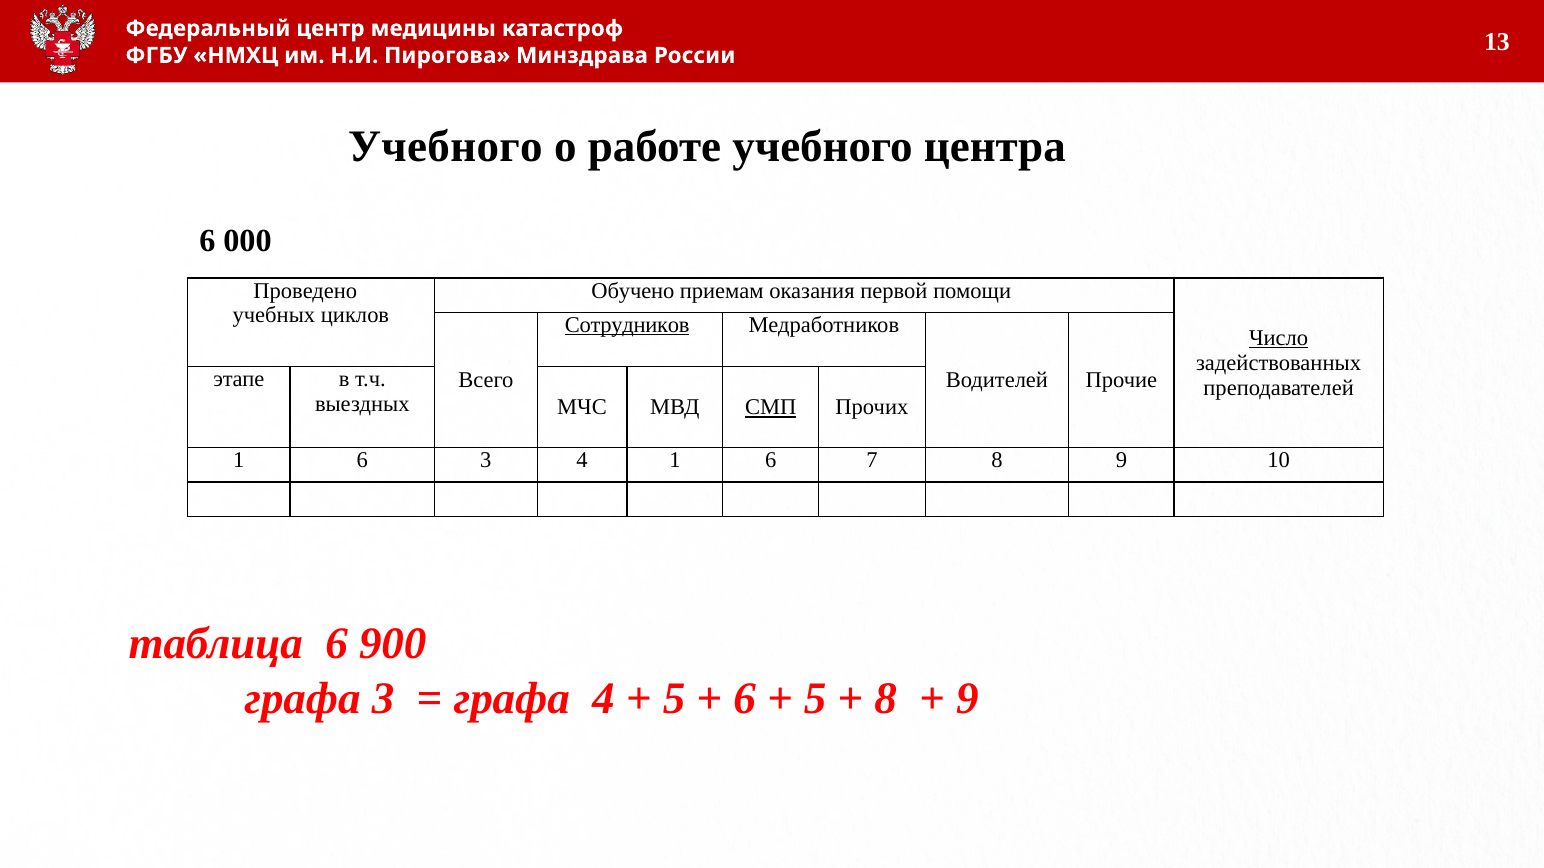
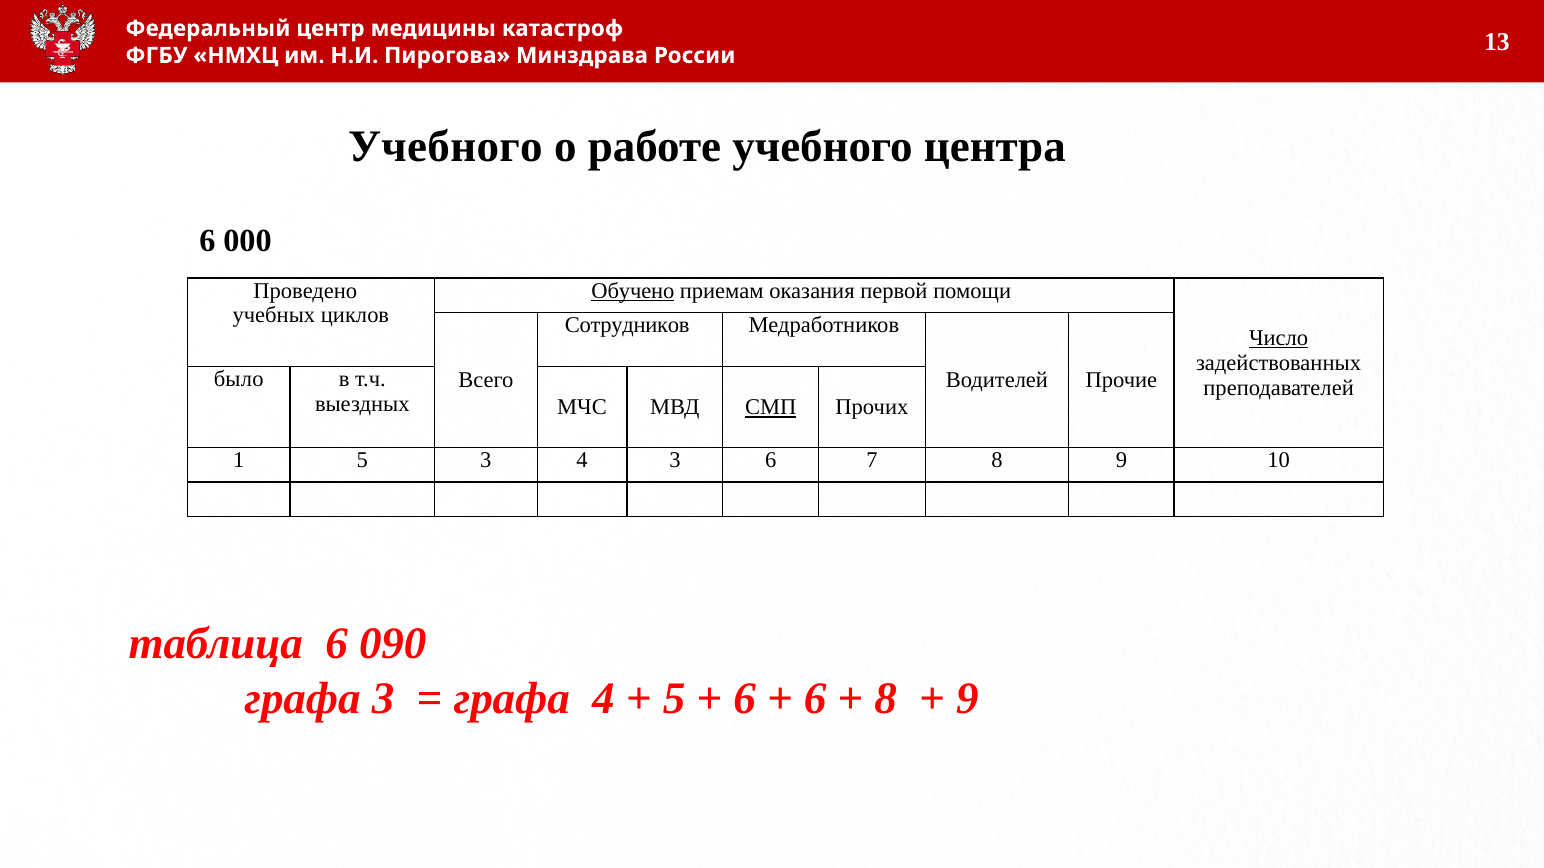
Обучено underline: none -> present (633, 291)
Сотрудников underline: present -> none (627, 325)
этапе: этапе -> было (239, 379)
6: 6 -> 5 (362, 461)
4 1: 1 -> 3 (675, 461)
900: 900 -> 090 (393, 645)
5: 5 -> 6 (815, 699)
